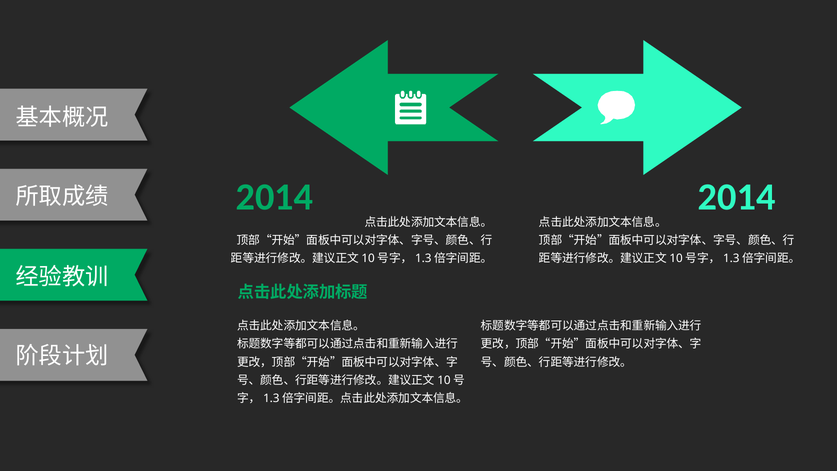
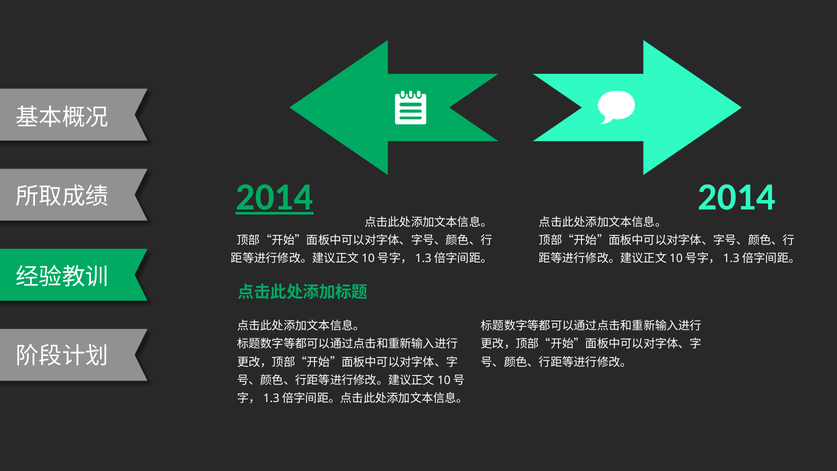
2014 underline: none -> present (274, 197)
